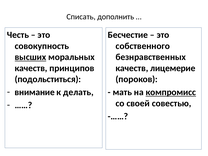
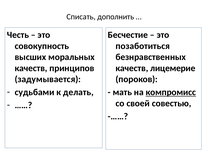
собственного: собственного -> позаботиться (143, 46)
высших underline: present -> none (30, 57)
подольститься: подольститься -> задумывается (48, 79)
внимание: внимание -> судьбами (35, 92)
